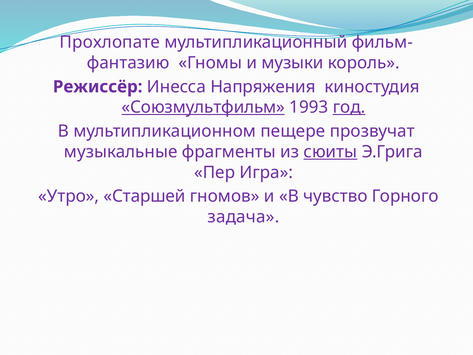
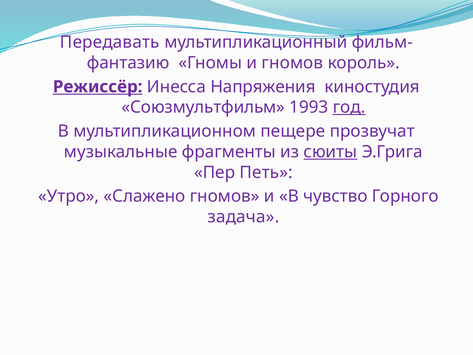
Прохлопате: Прохлопате -> Передавать (110, 42)
и музыки: музыки -> гномов (292, 63)
Режиссёр underline: none -> present (98, 87)
Союзмультфильм underline: present -> none (203, 107)
Игра: Игра -> Петь (266, 172)
Старшей: Старшей -> Слажено (144, 196)
